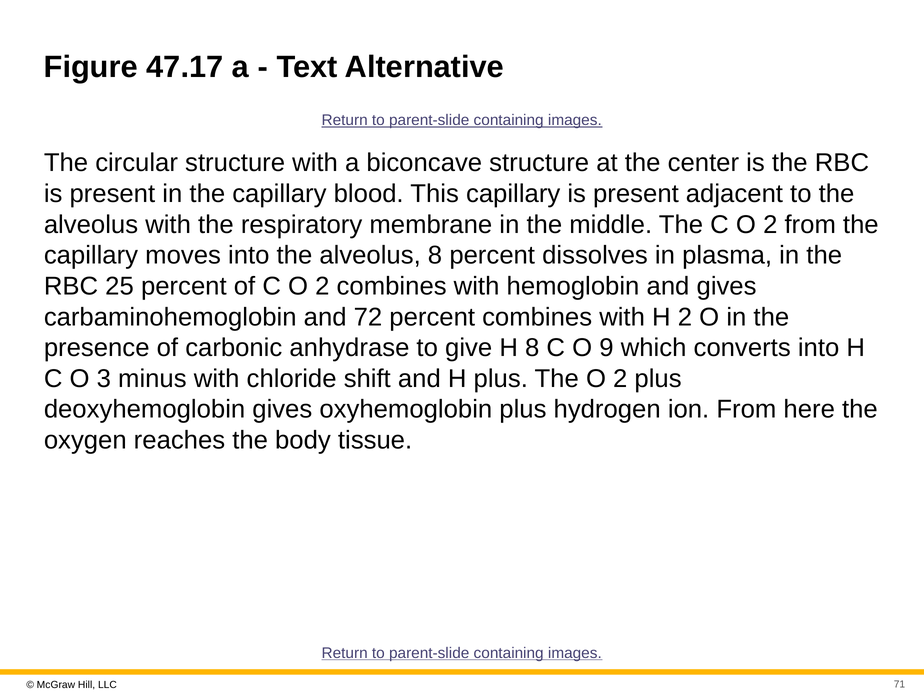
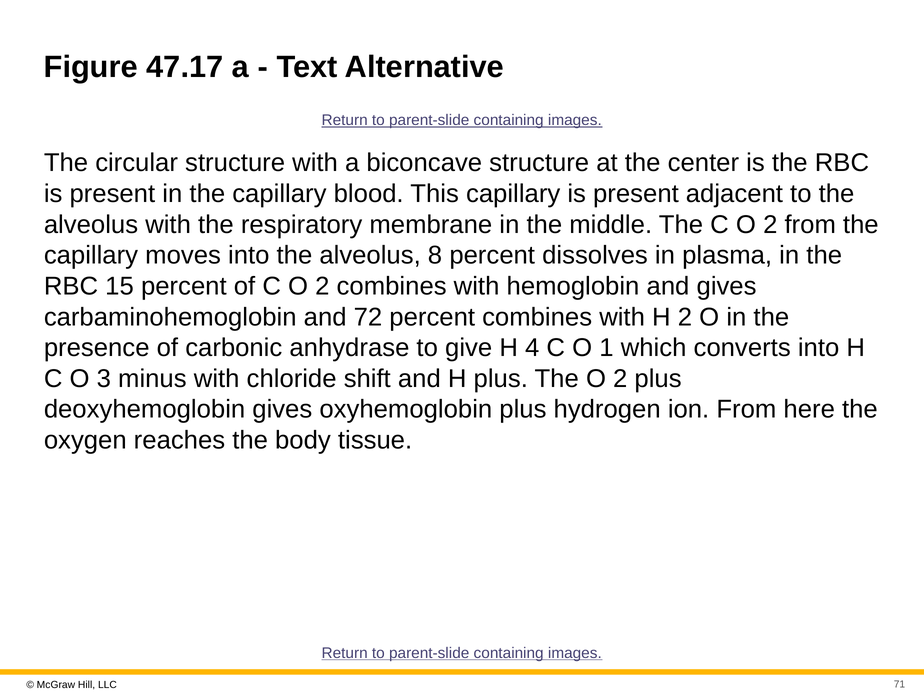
25: 25 -> 15 (120, 286)
H 8: 8 -> 4 (532, 348)
9: 9 -> 1 (606, 348)
